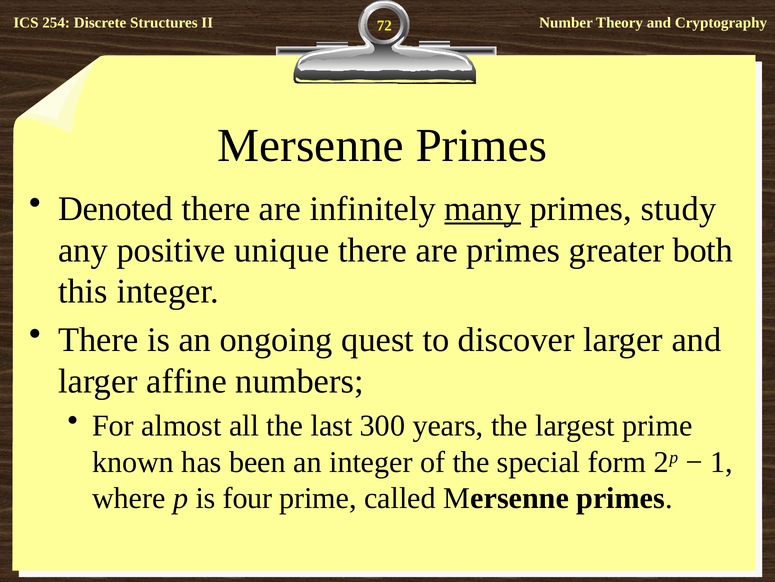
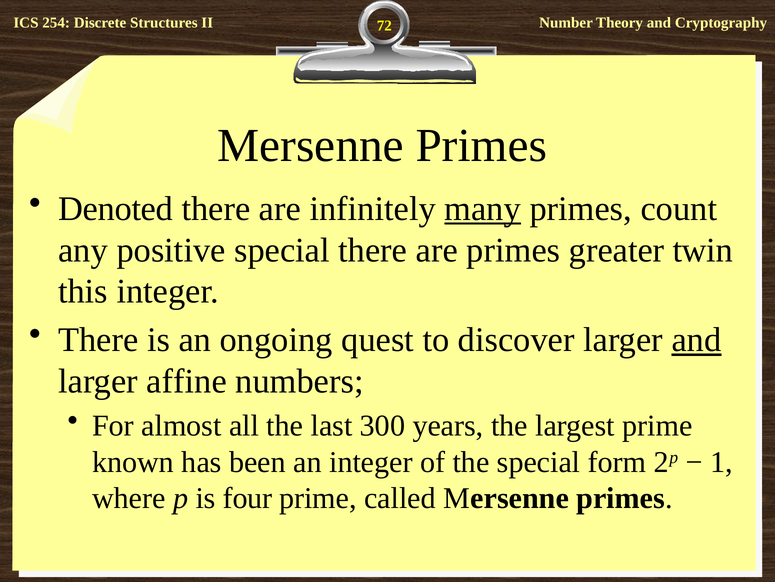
study: study -> count (679, 209)
positive unique: unique -> special (282, 250)
both: both -> twin (703, 250)
and underline: none -> present (696, 339)
